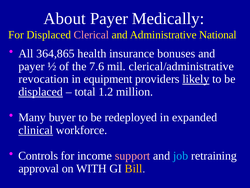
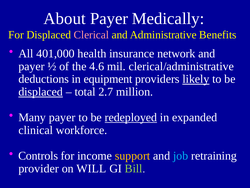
National: National -> Benefits (218, 35)
364,865: 364,865 -> 401,000 (56, 53)
bonuses: bonuses -> network (176, 53)
7.6: 7.6 -> 4.6 (97, 66)
revocation: revocation -> deductions (44, 79)
1.2: 1.2 -> 2.7 (106, 92)
Many buyer: buyer -> payer (62, 117)
redeployed underline: none -> present (131, 117)
clinical underline: present -> none (36, 130)
support colour: pink -> yellow (133, 155)
approval: approval -> provider (39, 168)
WITH: WITH -> WILL (91, 168)
Bill colour: yellow -> light green (134, 168)
